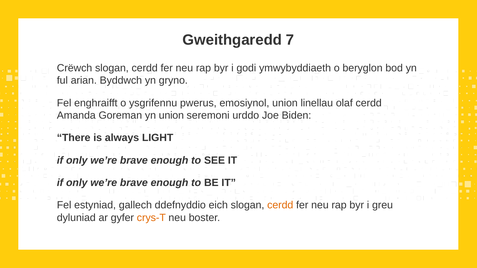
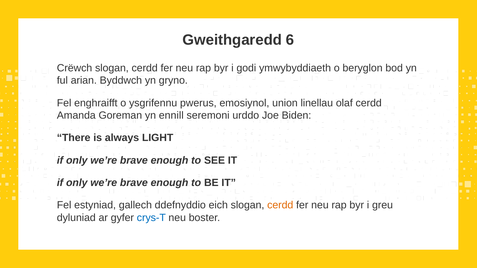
7: 7 -> 6 (290, 40)
yn union: union -> ennill (171, 116)
crys-T colour: orange -> blue (151, 218)
